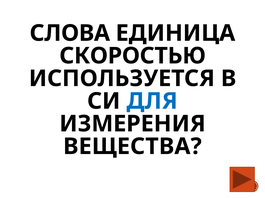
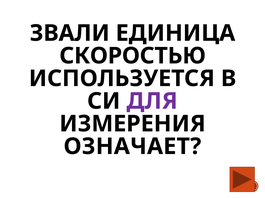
СЛОВА: СЛОВА -> ЗВАЛИ (70, 33)
ДЛЯ colour: blue -> purple (152, 101)
ВЕЩЕСТВА: ВЕЩЕСТВА -> ОЗНАЧАЕТ (132, 147)
